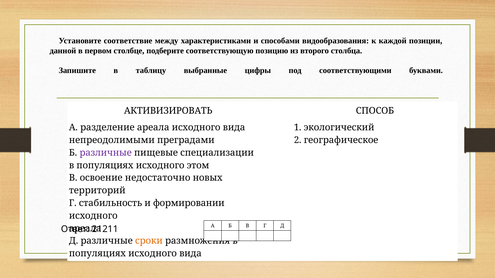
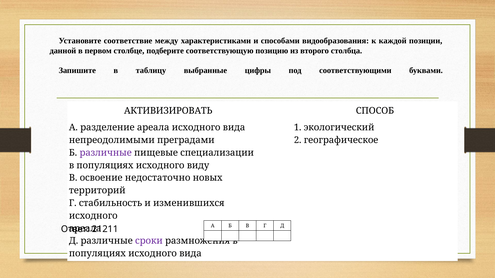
этом: этом -> виду (198, 166)
формировании: формировании -> изменившихся (189, 203)
сроки colour: orange -> purple (149, 241)
